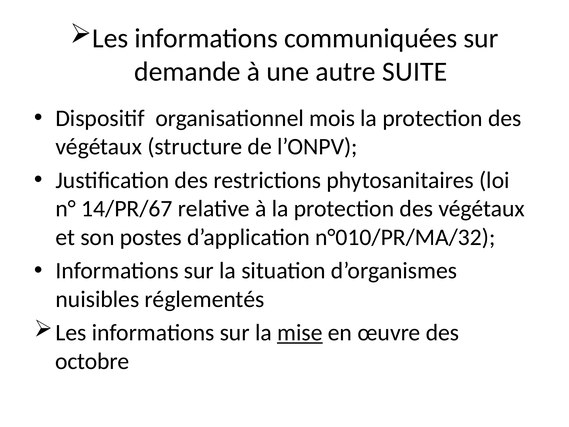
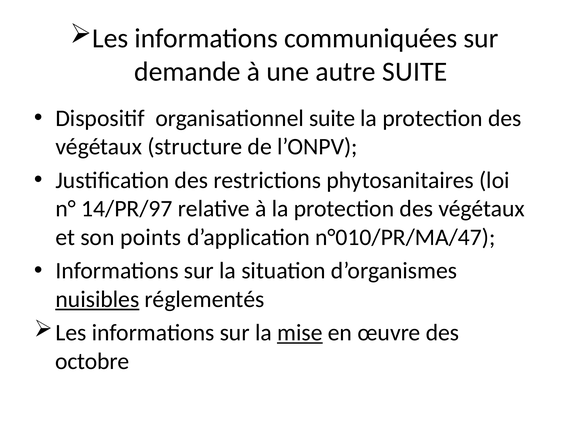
organisationnel mois: mois -> suite (332, 118)
14/PR/67: 14/PR/67 -> 14/PR/97 (127, 209)
postes: postes -> points (151, 237)
n°010/PR/MA/32: n°010/PR/MA/32 -> n°010/PR/MA/47 (405, 237)
nuisibles underline: none -> present (97, 299)
